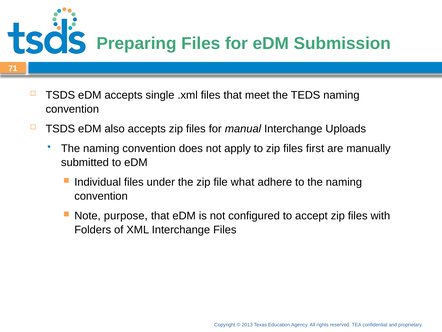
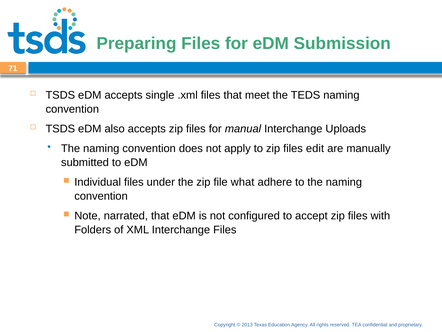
files first: first -> edit (315, 148)
purpose: purpose -> narrated (126, 216)
